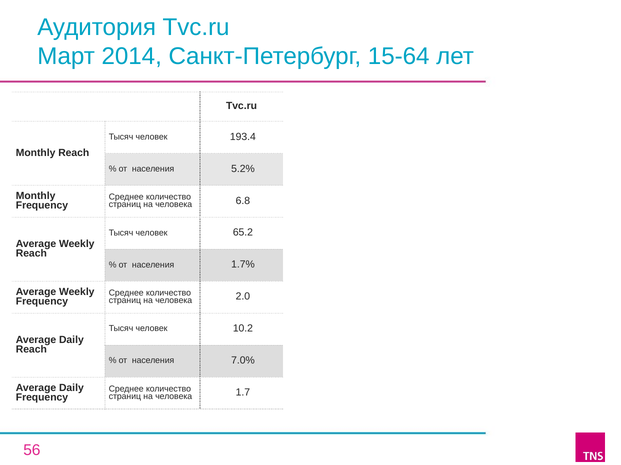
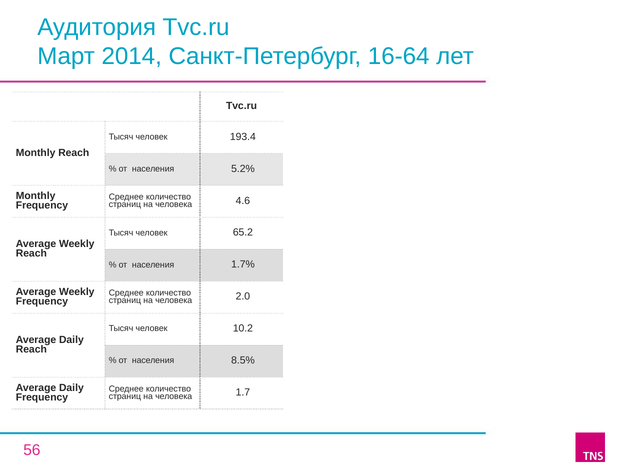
15-64: 15-64 -> 16-64 (399, 57)
6.8: 6.8 -> 4.6 (243, 201)
7.0%: 7.0% -> 8.5% (243, 361)
